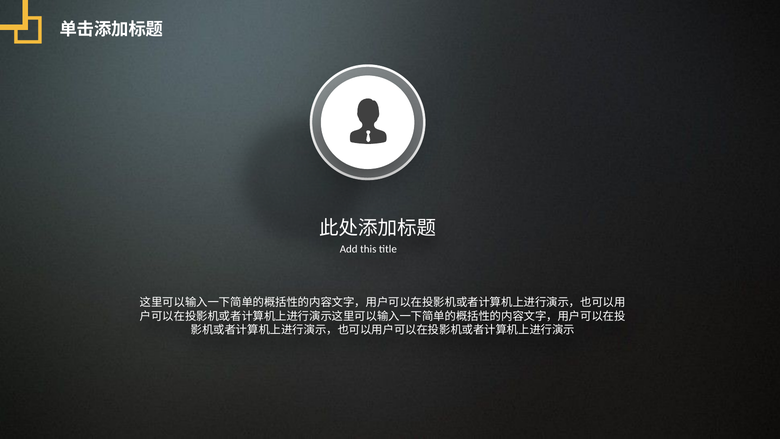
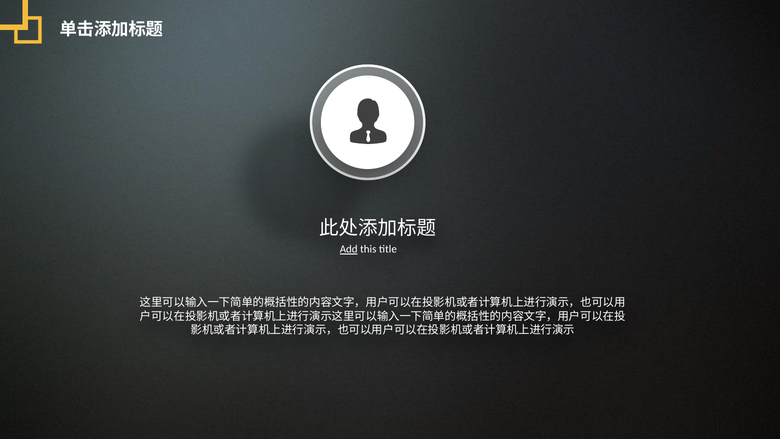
Add underline: none -> present (349, 249)
